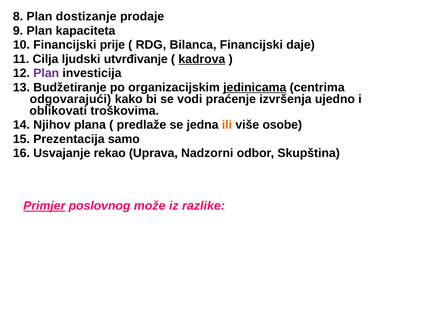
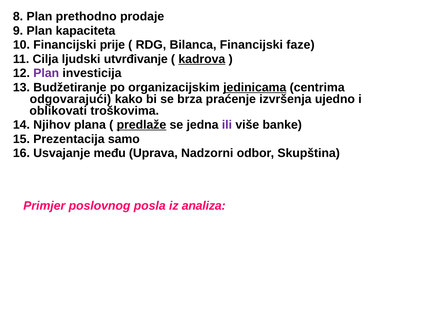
dostizanje: dostizanje -> prethodno (86, 17)
daje: daje -> faze (300, 45)
vodi: vodi -> brza (190, 99)
predlaže underline: none -> present (141, 125)
ili colour: orange -> purple (227, 125)
osobe: osobe -> banke (282, 125)
rekao: rekao -> među (110, 153)
Primjer underline: present -> none (44, 206)
može: može -> posla (150, 206)
razlike: razlike -> analiza (204, 206)
